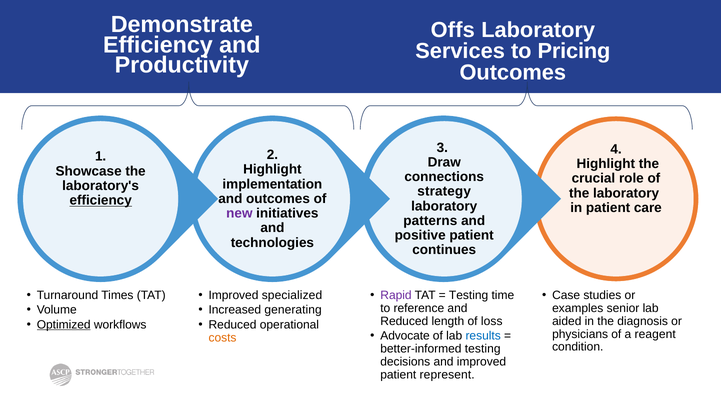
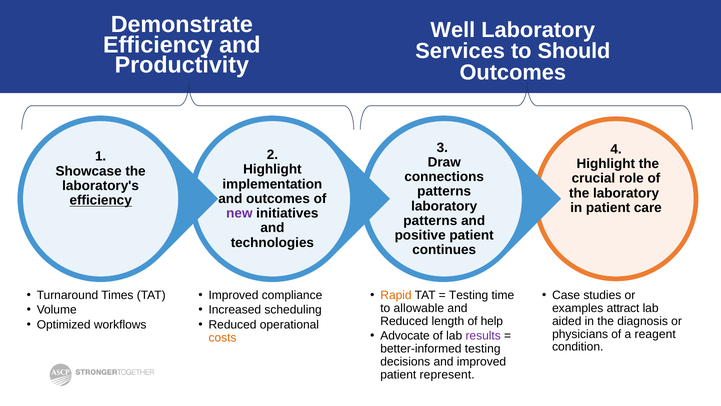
Offs: Offs -> Well (453, 30)
Pricing: Pricing -> Should (574, 51)
strategy: strategy -> patterns (444, 191)
specialized: specialized -> compliance (292, 295)
Rapid colour: purple -> orange (396, 295)
reference: reference -> allowable (419, 308)
senior: senior -> attract (623, 308)
generating: generating -> scheduling (293, 310)
loss: loss -> help (492, 321)
Optimized underline: present -> none (64, 324)
results colour: blue -> purple (483, 335)
